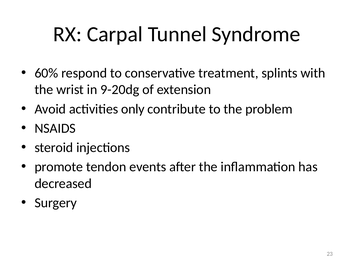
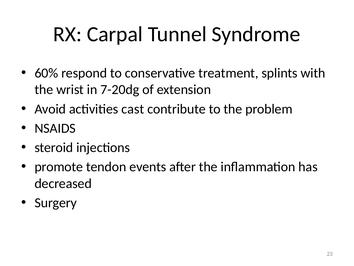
9-20dg: 9-20dg -> 7-20dg (120, 89)
only: only -> cast (133, 109)
